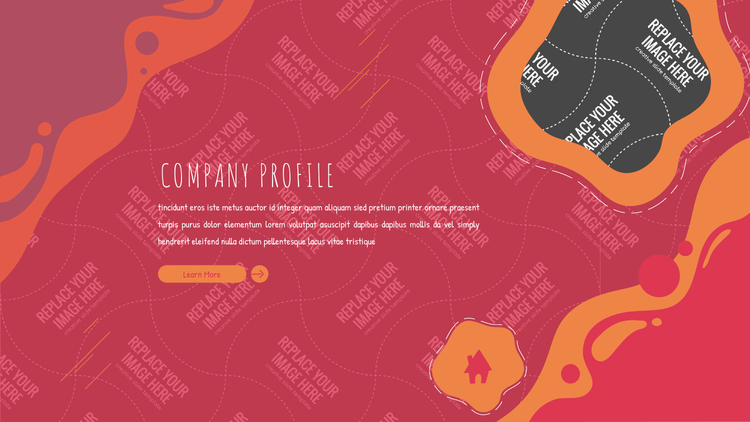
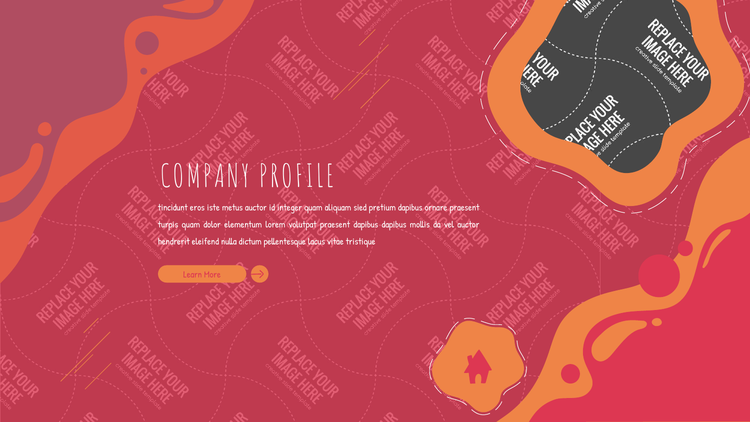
pretium printer: printer -> dapibus (410, 208)
turpis purus: purus -> quam (191, 225)
volutpat asuscipit: asuscipit -> praesent (335, 225)
vel simply: simply -> auctor (468, 225)
